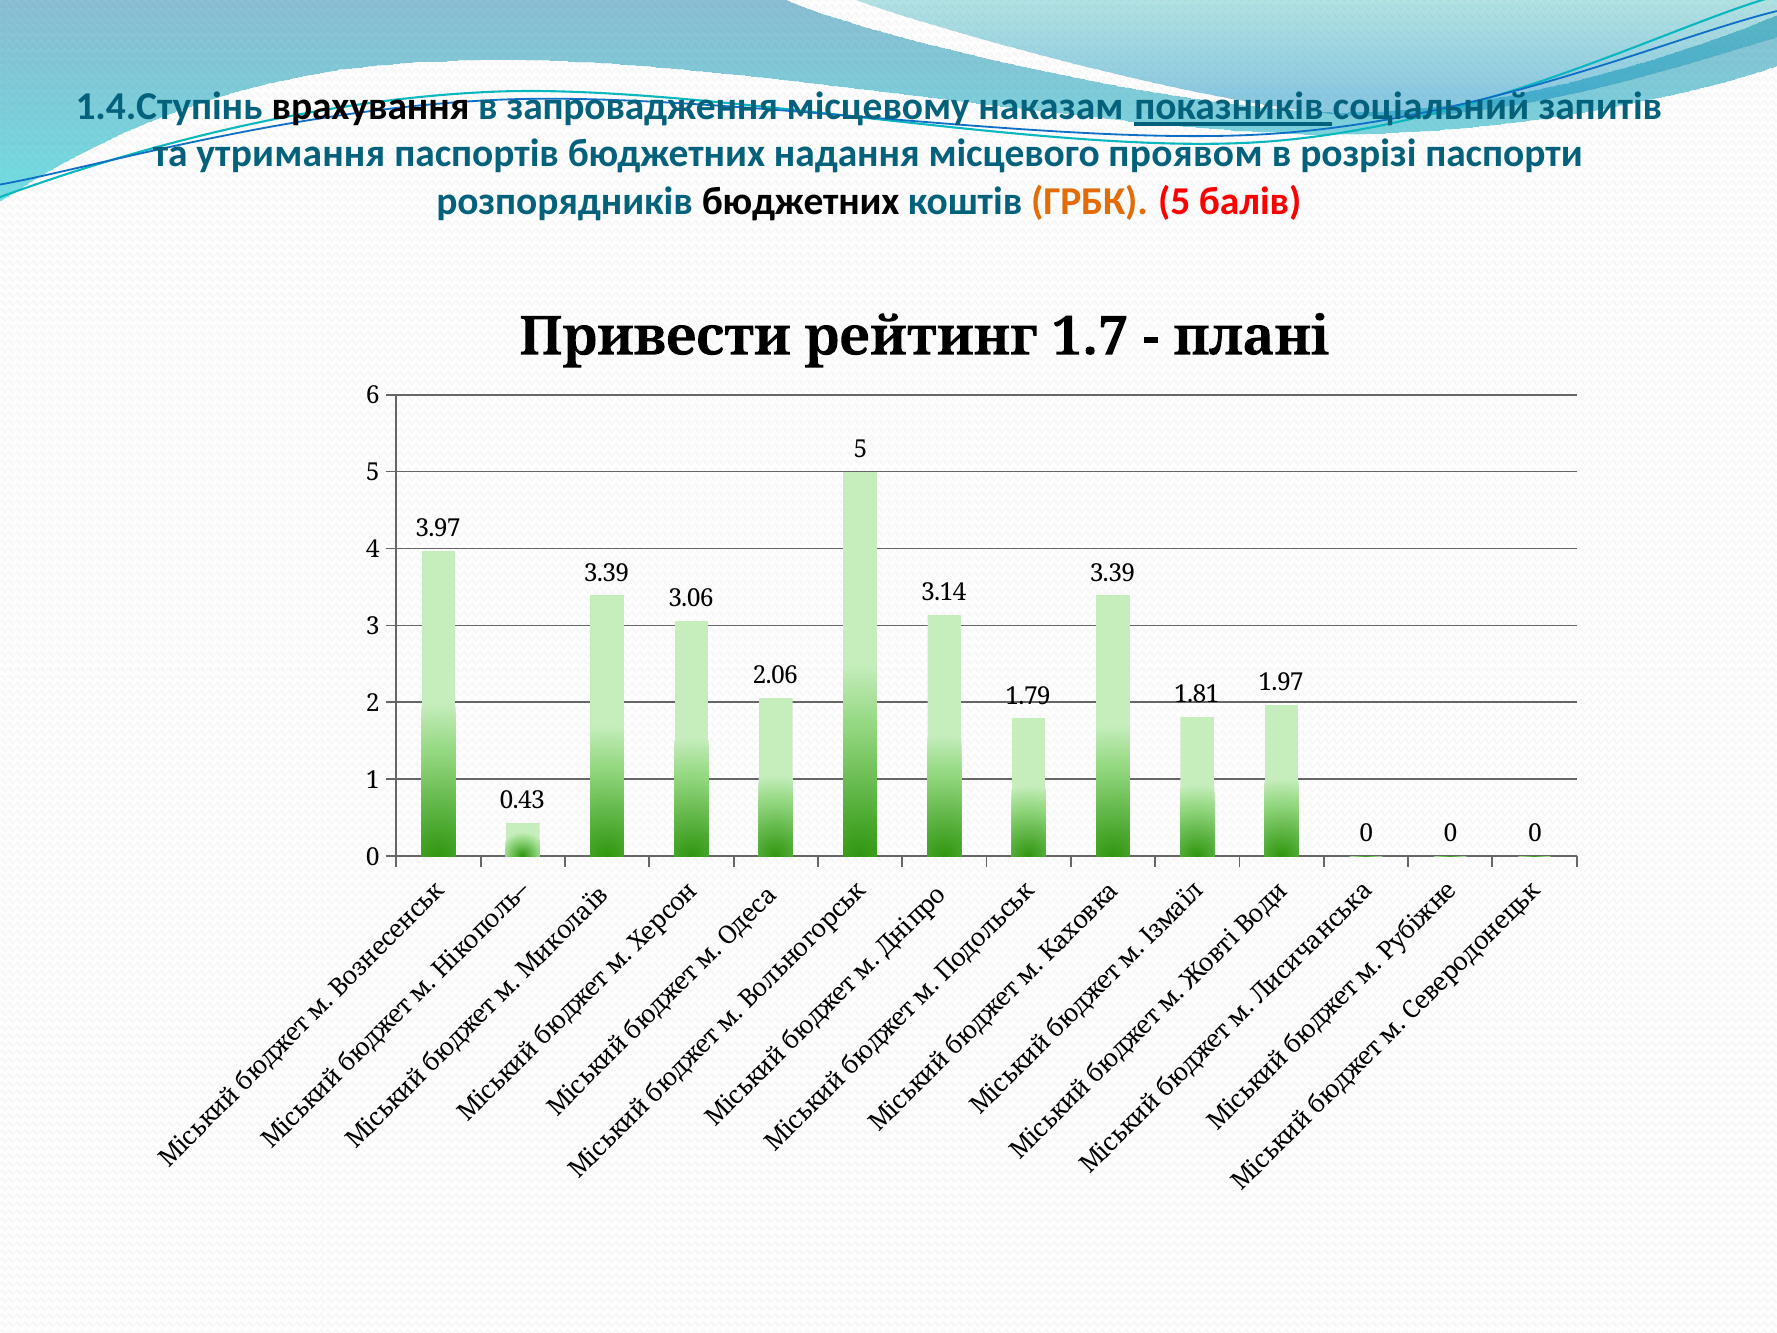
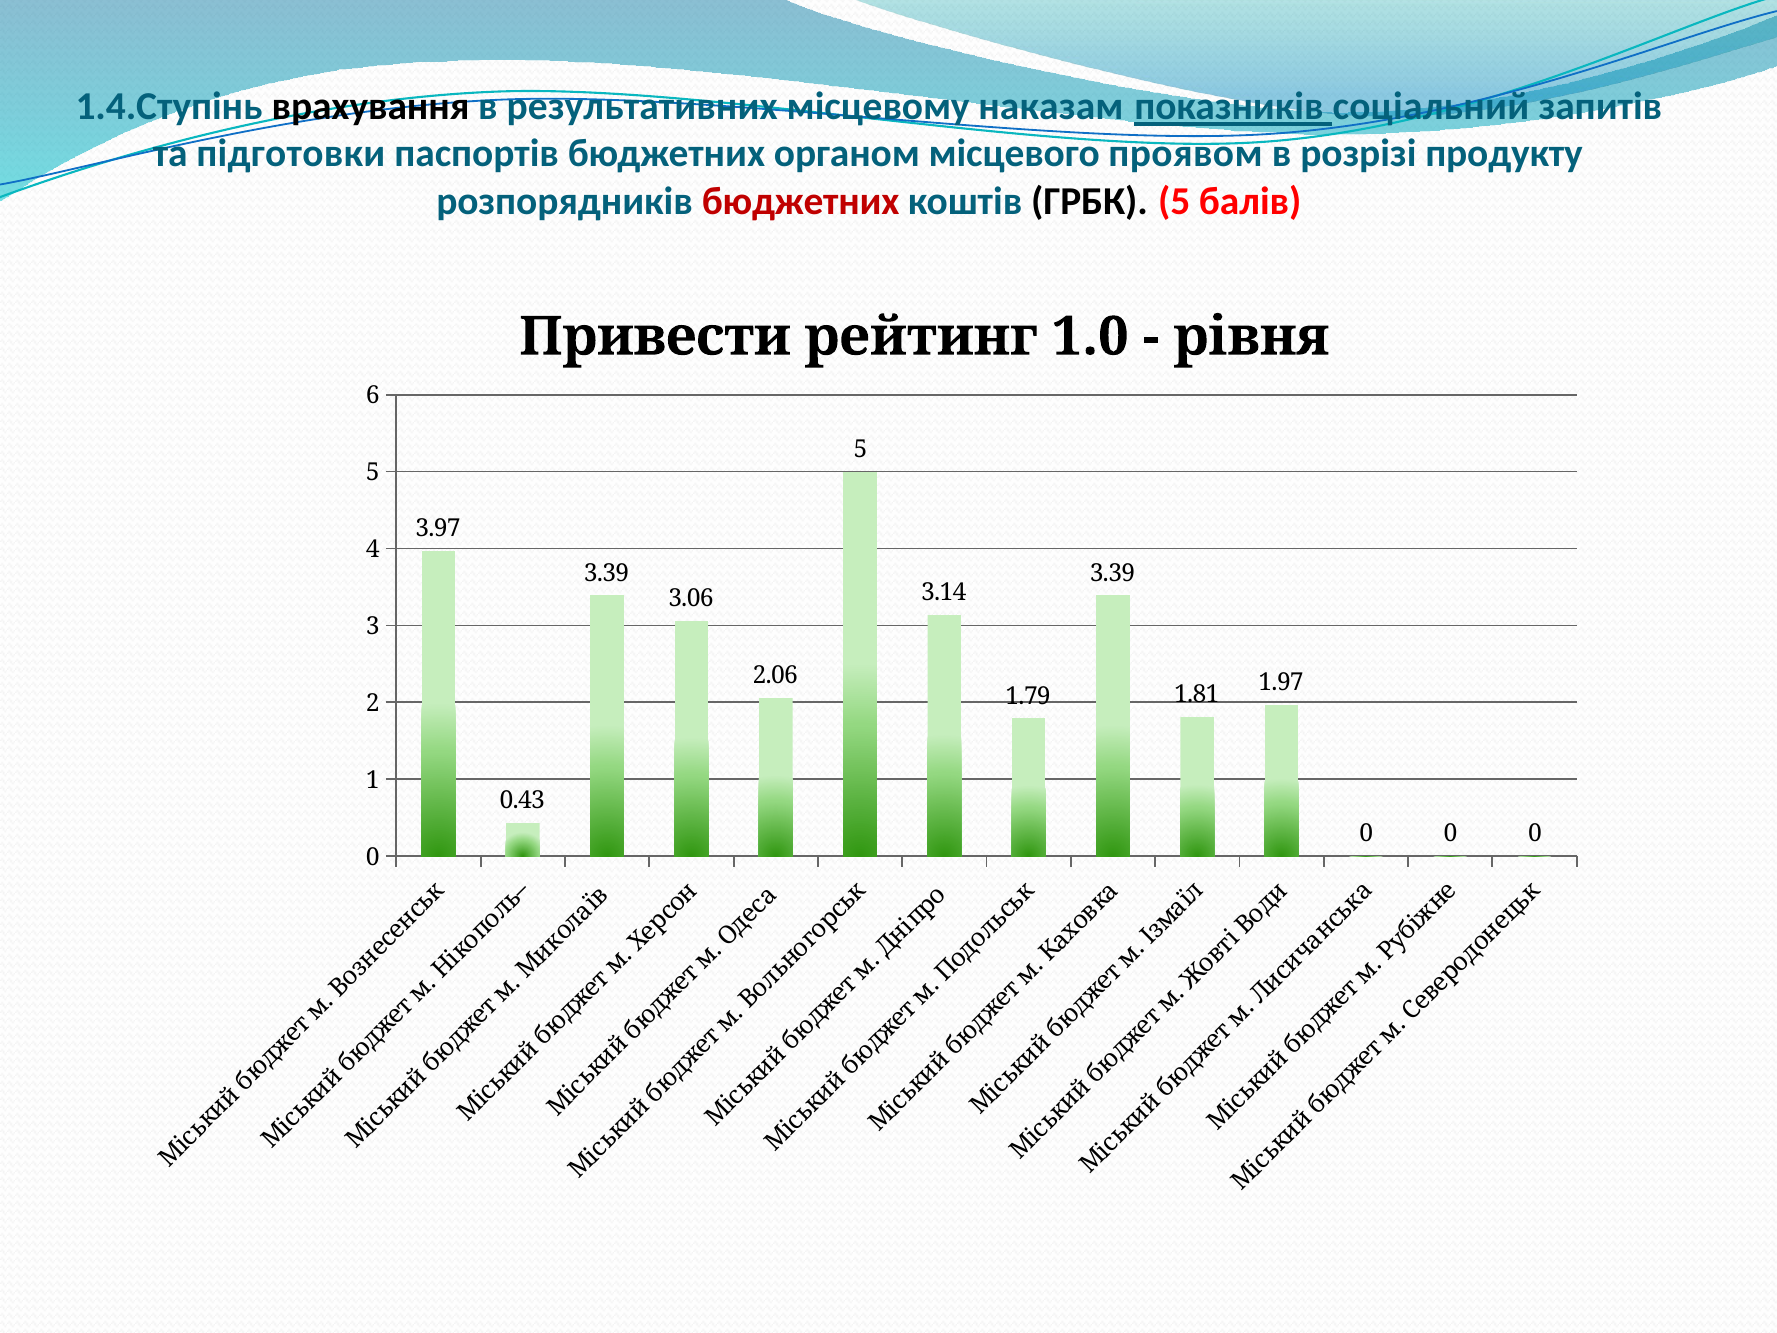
запровадження: запровадження -> результативних (642, 106)
утримання: утримання -> підготовки (291, 154)
надання: надання -> органом (847, 154)
паспорти: паспорти -> продукту (1504, 154)
бюджетних colour: black -> red (801, 201)
ГРБК colour: orange -> black (1090, 201)
1.7: 1.7 -> 1.0 (1090, 337)
плані: плані -> рівня (1251, 337)
